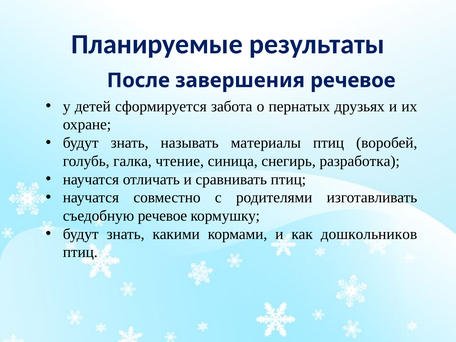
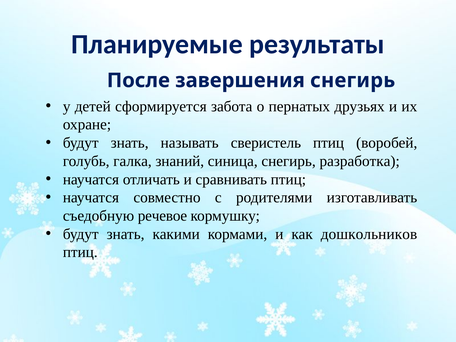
завершения речевое: речевое -> снегирь (353, 80)
материалы: материалы -> сверистель (266, 143)
чтение: чтение -> знаний (180, 161)
